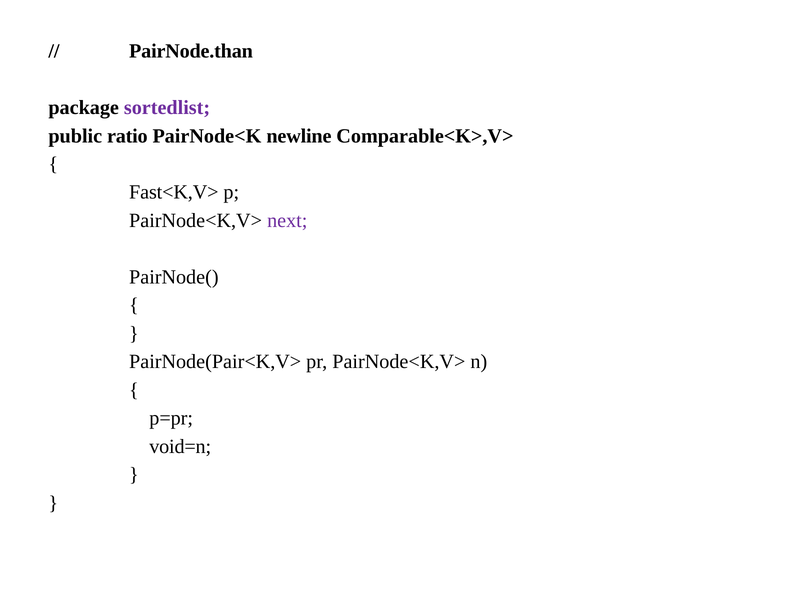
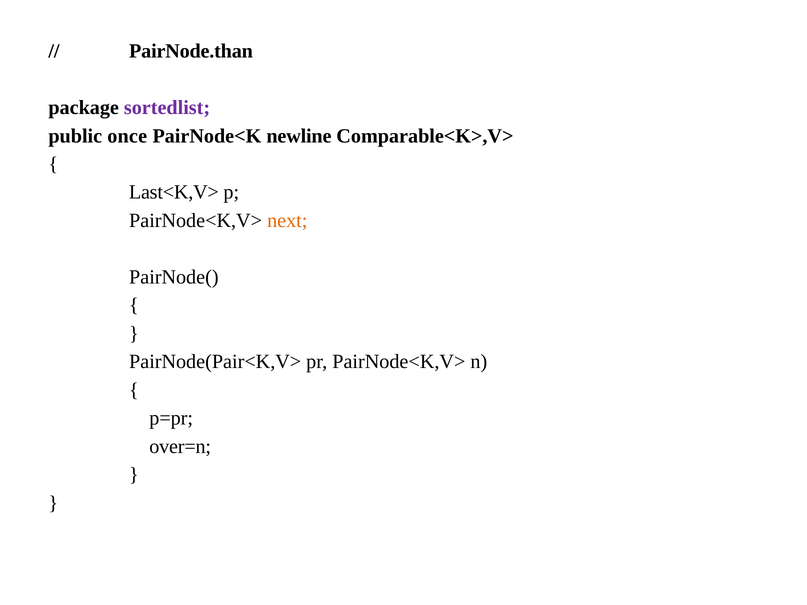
ratio: ratio -> once (127, 136)
Fast<K,V>: Fast<K,V> -> Last<K,V> (174, 192)
next colour: purple -> orange (287, 221)
void=n: void=n -> over=n (180, 447)
